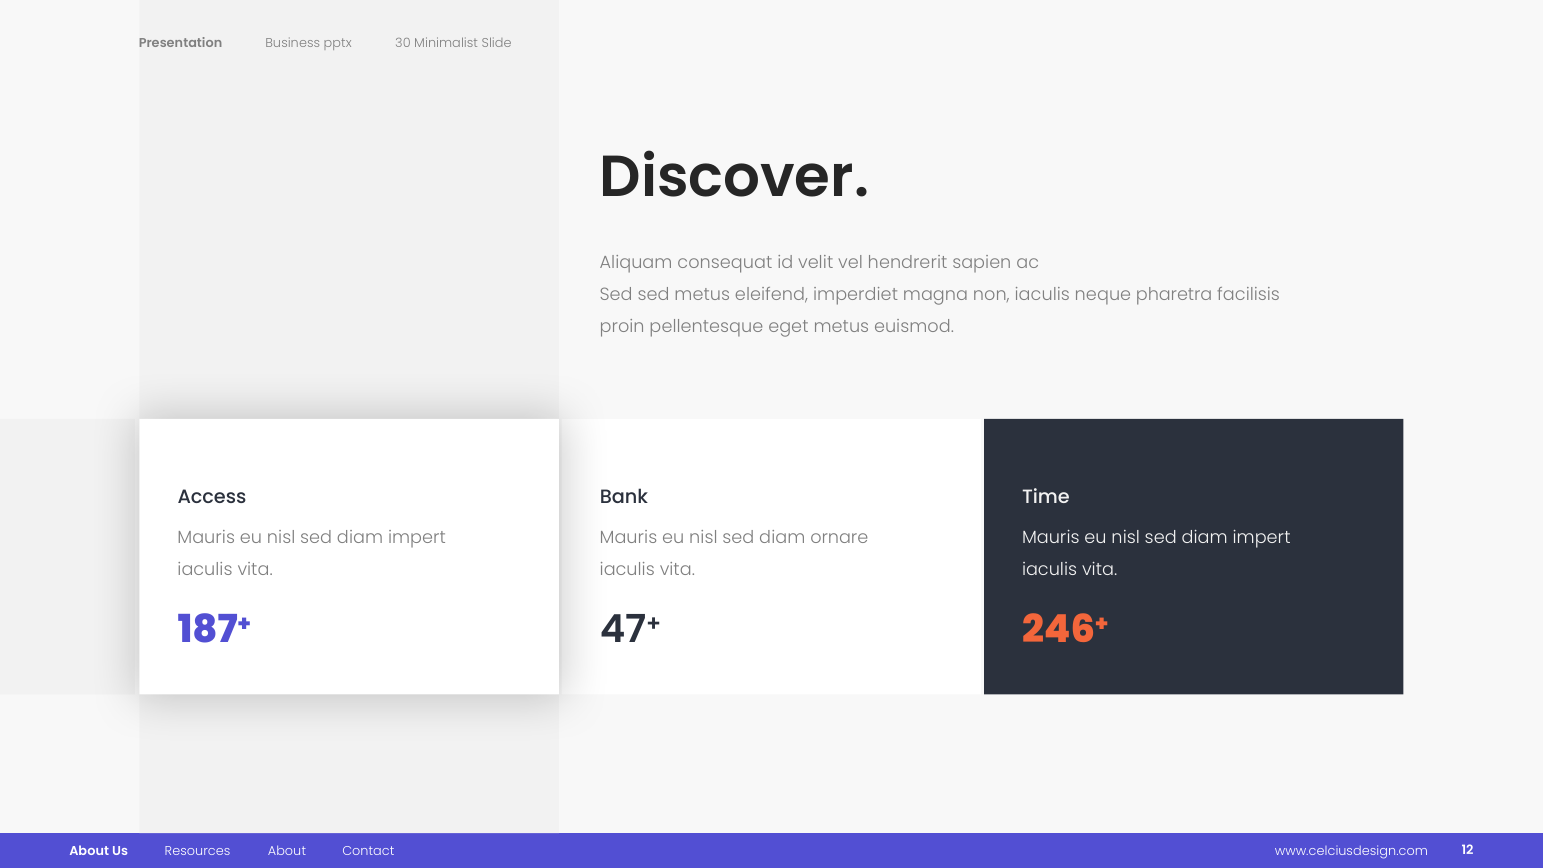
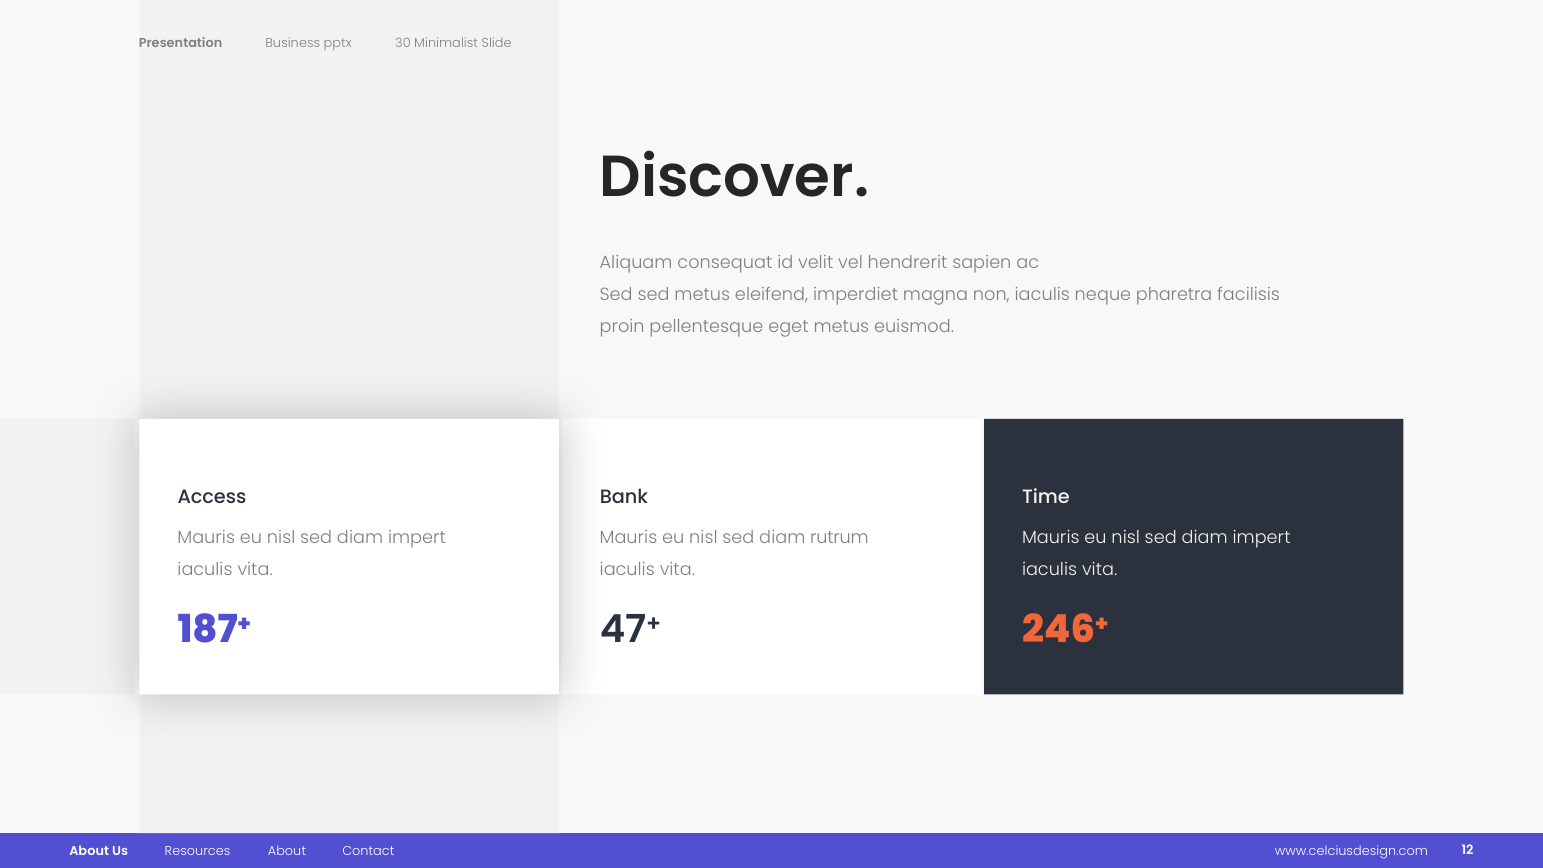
ornare: ornare -> rutrum (839, 538)
